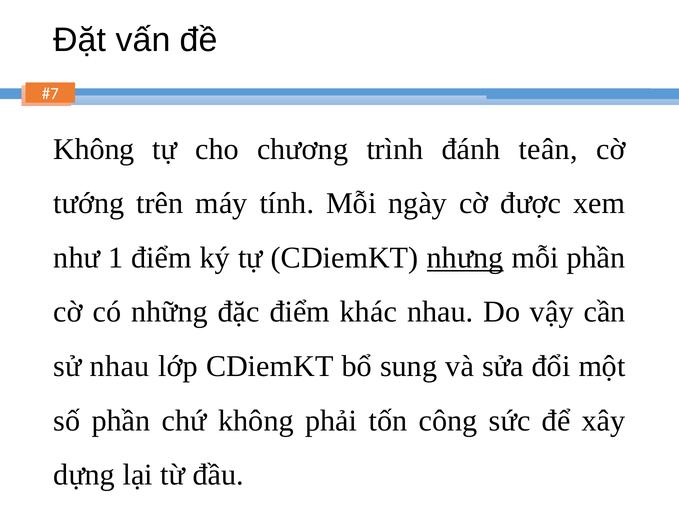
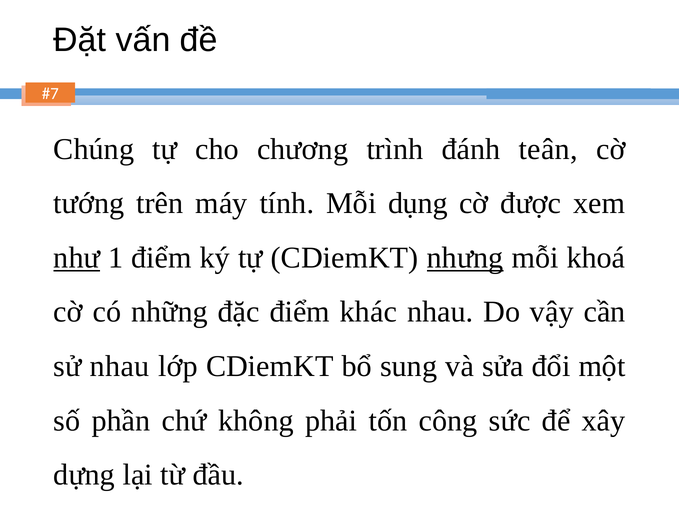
Không: Không -> Chúng (94, 149)
ngày: ngày -> dụng (418, 204)
như underline: none -> present (77, 258)
mỗi phần: phần -> khoá (596, 258)
